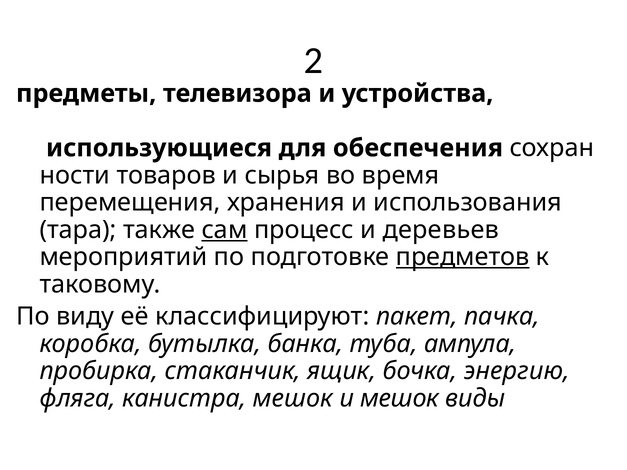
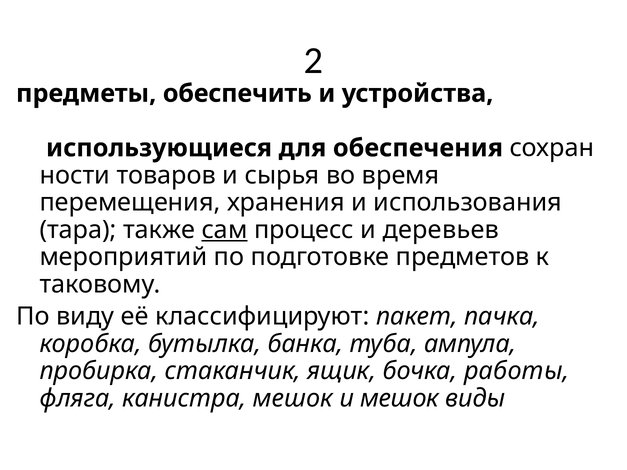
телевизора: телевизора -> обеспечить (237, 94)
предметов underline: present -> none (463, 257)
энергию: энергию -> работы (517, 371)
